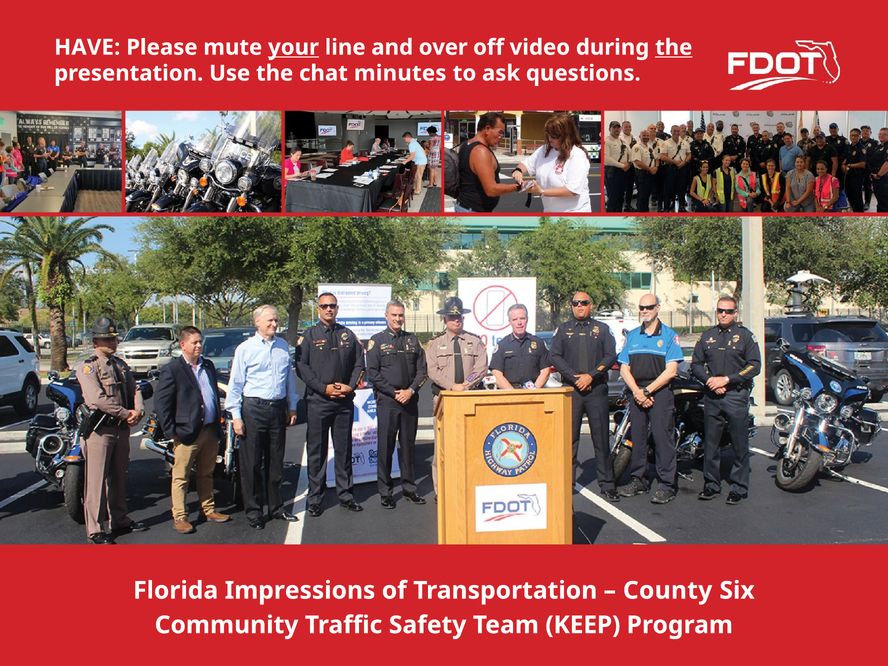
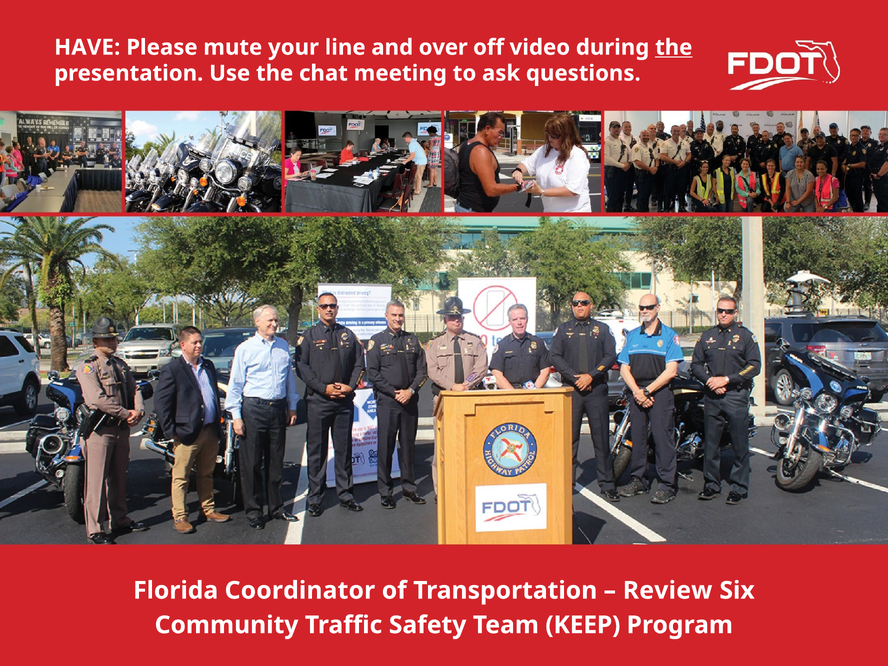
your underline: present -> none (294, 47)
minutes: minutes -> meeting (400, 73)
Impressions: Impressions -> Coordinator (300, 591)
County: County -> Review (668, 591)
